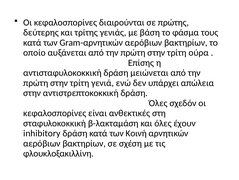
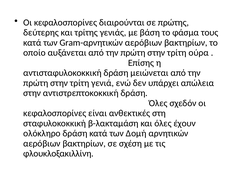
inhibitory: inhibitory -> ολόκληρο (42, 133)
Κοινή: Κοινή -> Δομή (136, 133)
